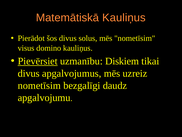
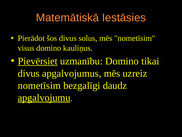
Matemātiskā Kauliņus: Kauliņus -> Iestāsies (124, 18)
uzmanību Diskiem: Diskiem -> Domino (122, 61)
apgalvojumu underline: none -> present (44, 97)
